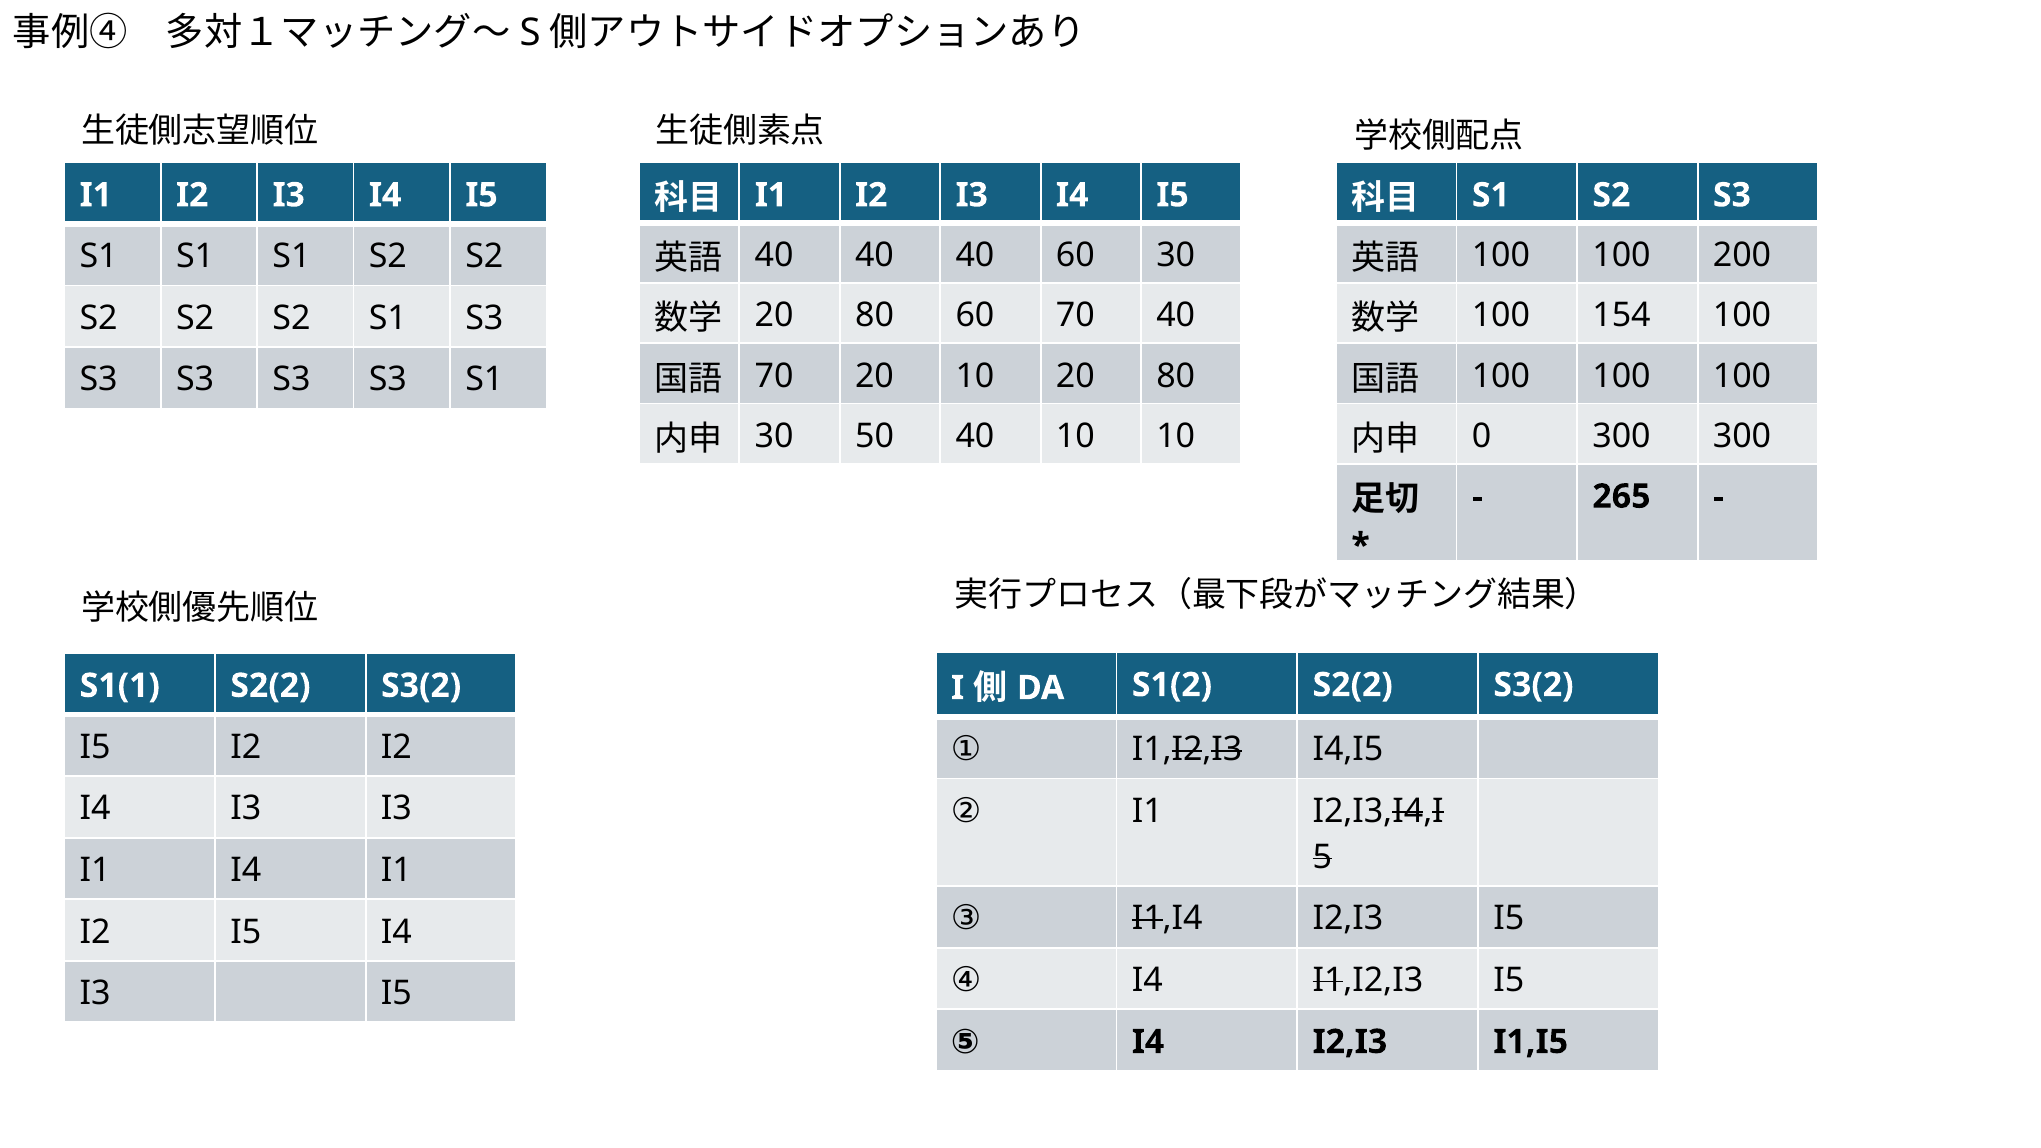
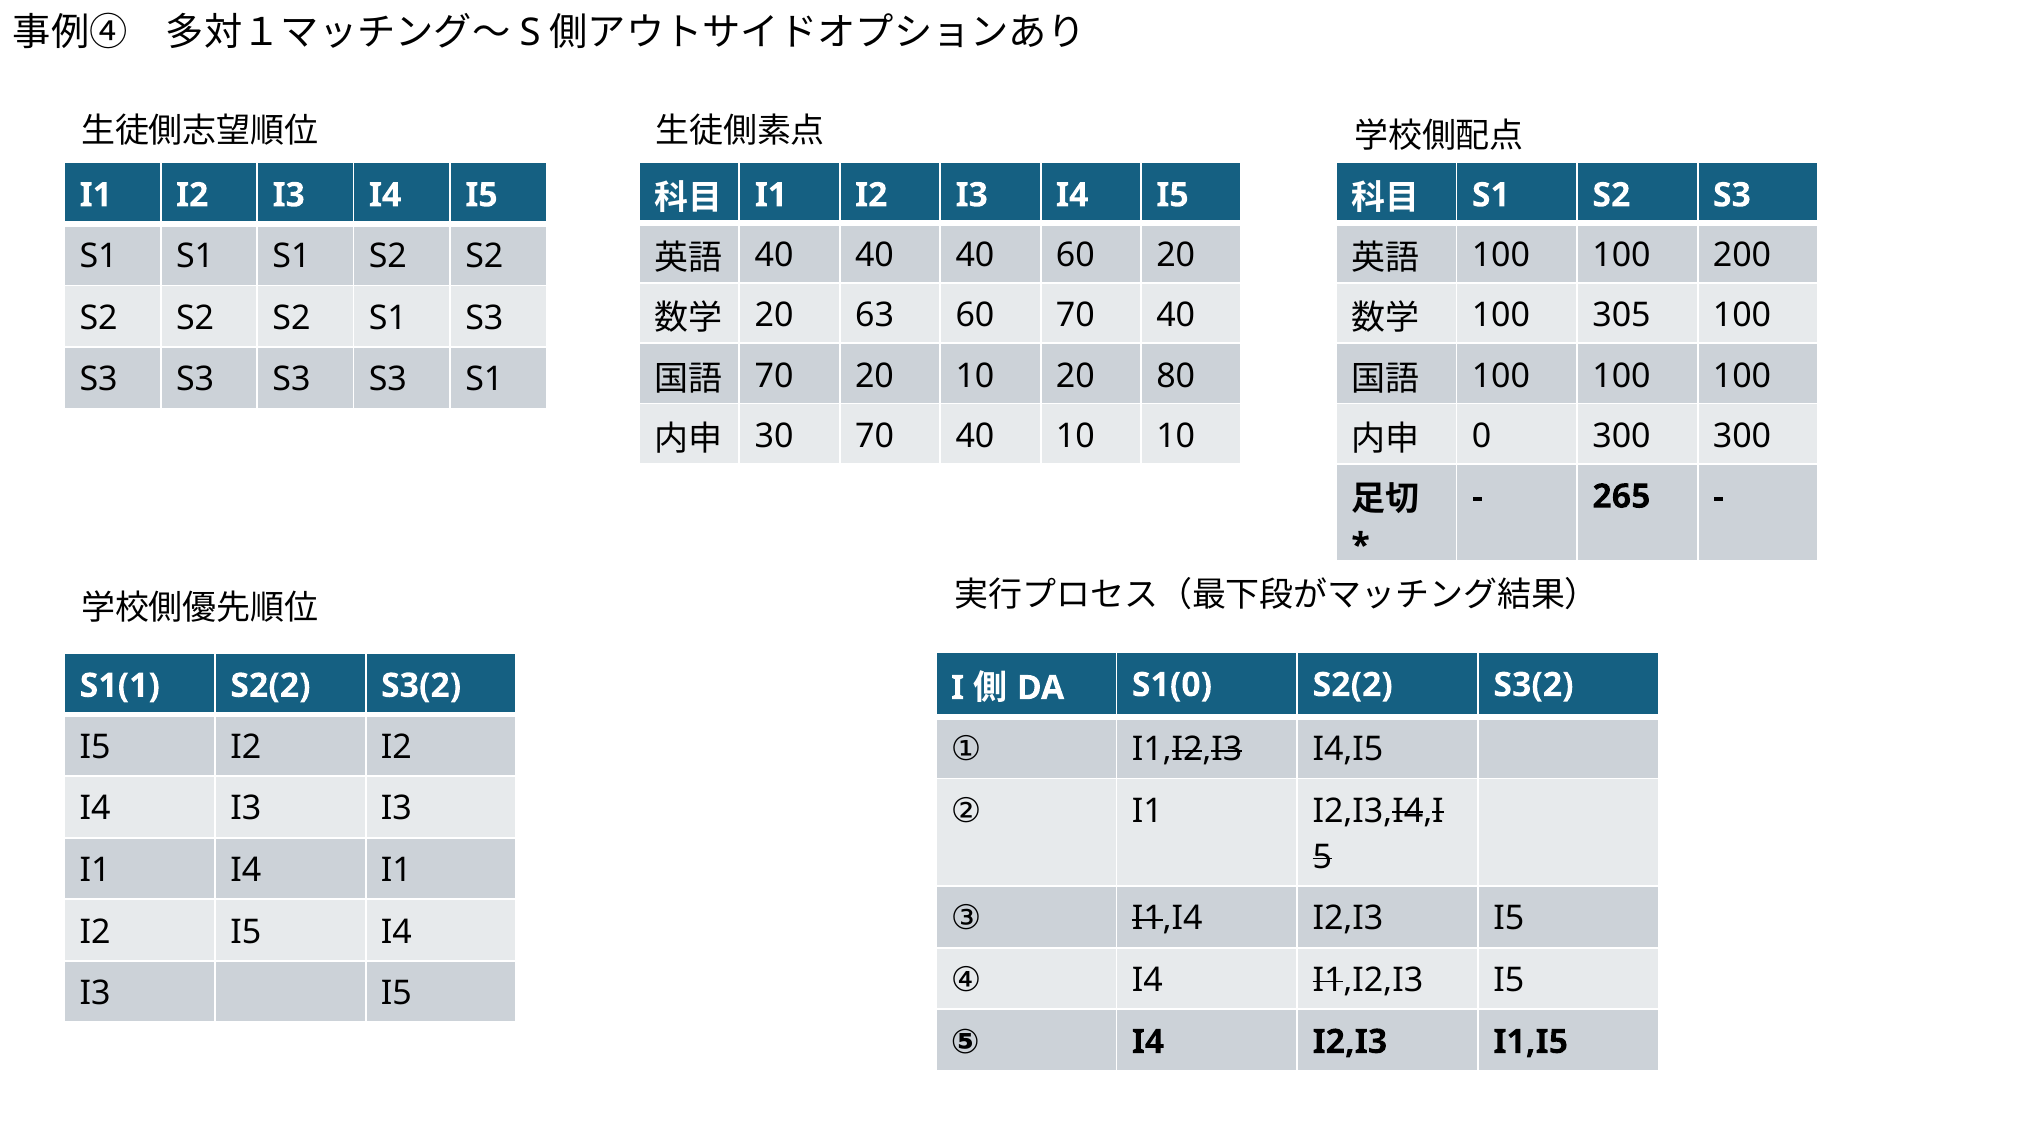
60 30: 30 -> 20 (1176, 255)
80: 80 -> 63 (875, 316)
154: 154 -> 305 (1621, 316)
30 50: 50 -> 70 (875, 436)
S1(2: S1(2 -> S1(0 (1172, 685)
